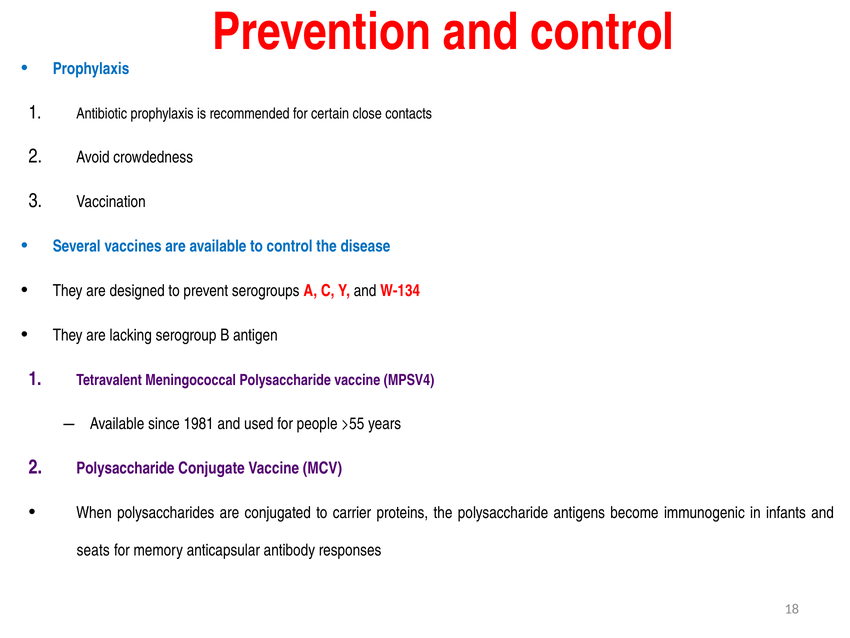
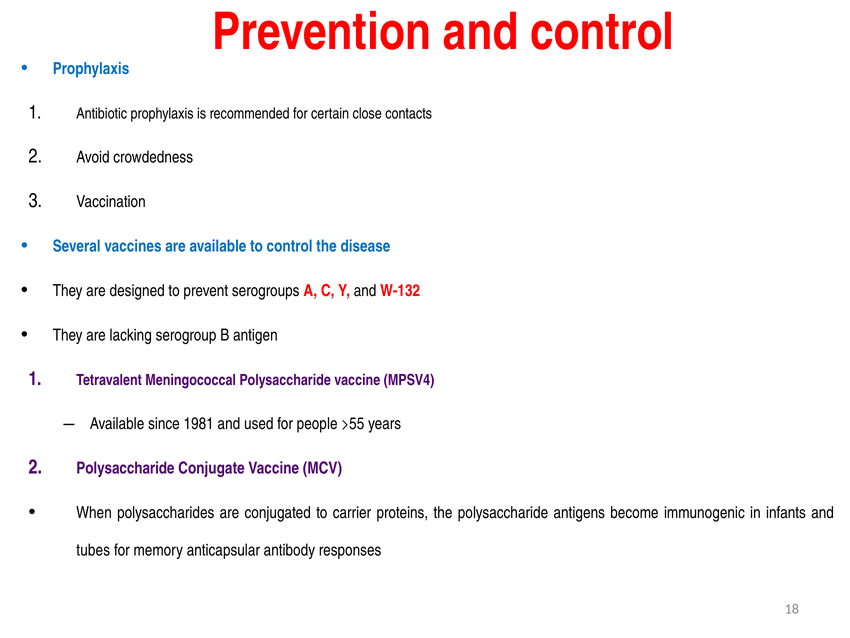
W-134: W-134 -> W-132 (400, 290)
seats: seats -> tubes (93, 550)
